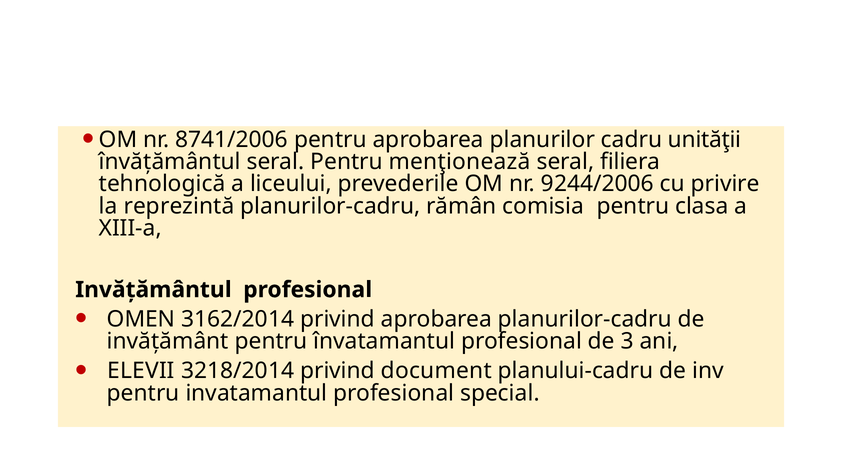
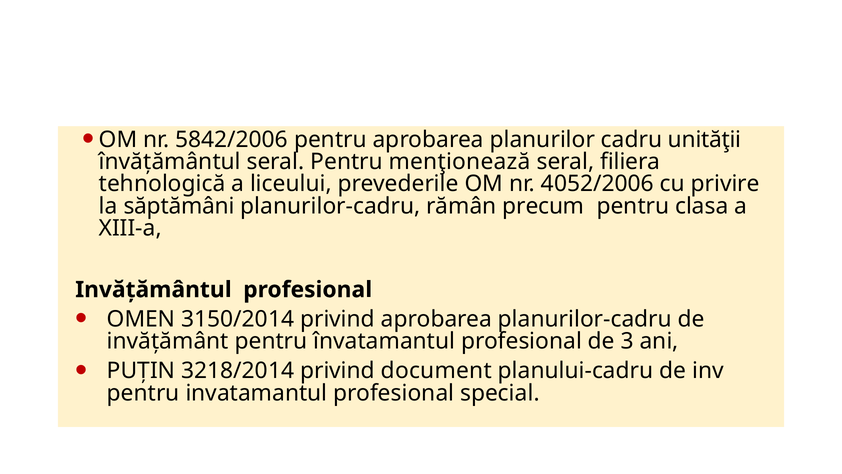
8741/2006: 8741/2006 -> 5842/2006 (232, 139)
9244/2006: 9244/2006 -> 4052/2006 (597, 184)
reprezintă: reprezintă -> săptămâni (179, 206)
comisia: comisia -> precum (543, 206)
3162/2014: 3162/2014 -> 3150/2014 (238, 319)
ELEVII: ELEVII -> PUŢIN (141, 371)
